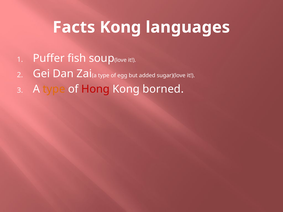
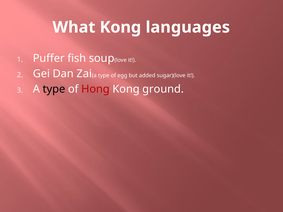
Facts: Facts -> What (74, 27)
type colour: orange -> black (54, 89)
borned: borned -> ground (163, 89)
